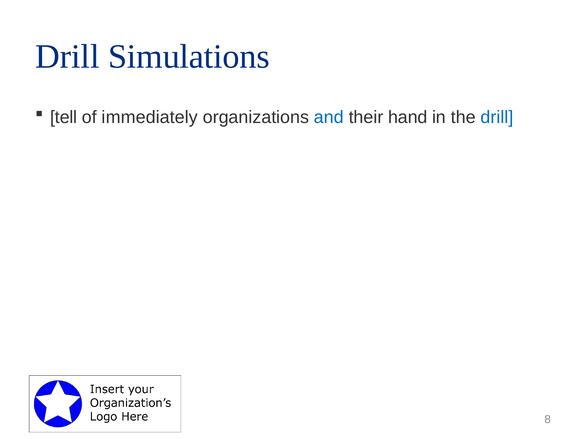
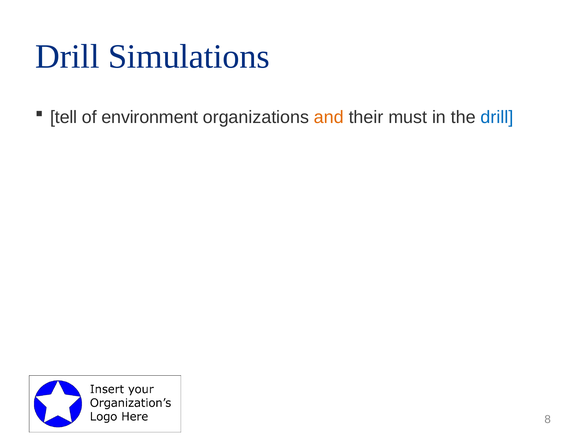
immediately: immediately -> environment (150, 117)
and colour: blue -> orange (329, 117)
hand: hand -> must (408, 117)
